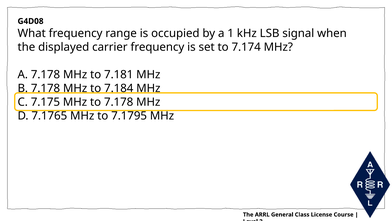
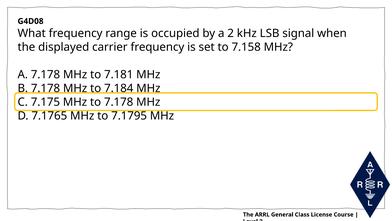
a 1: 1 -> 2 (231, 33)
7.174: 7.174 -> 7.158 (246, 47)
